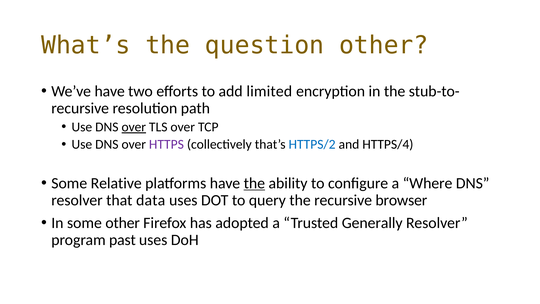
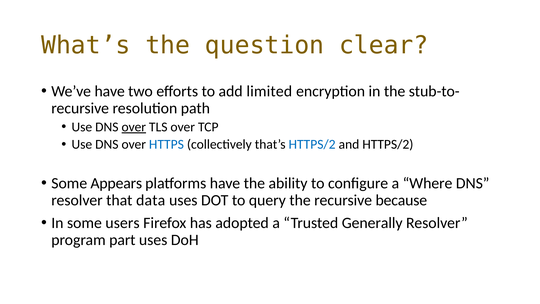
question other: other -> clear (384, 45)
HTTPS colour: purple -> blue (166, 144)
and HTTPS/4: HTTPS/4 -> HTTPS/2 (388, 144)
Relative: Relative -> Appears (116, 183)
the underline: present -> none (254, 183)
browser: browser -> because (401, 200)
some other: other -> users (123, 223)
past: past -> part (122, 240)
